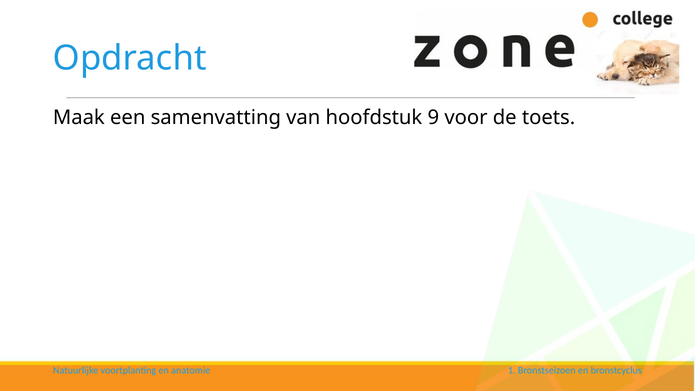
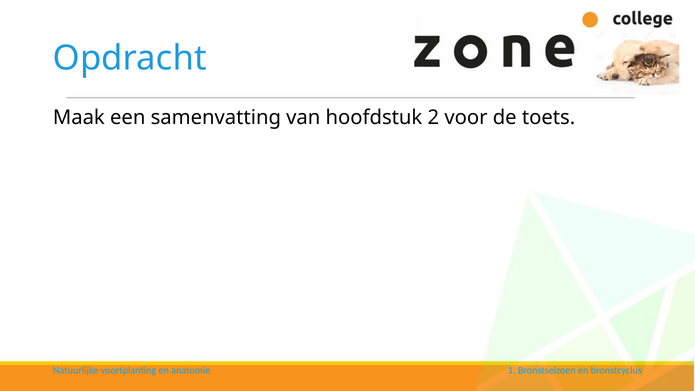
9: 9 -> 2 (433, 118)
